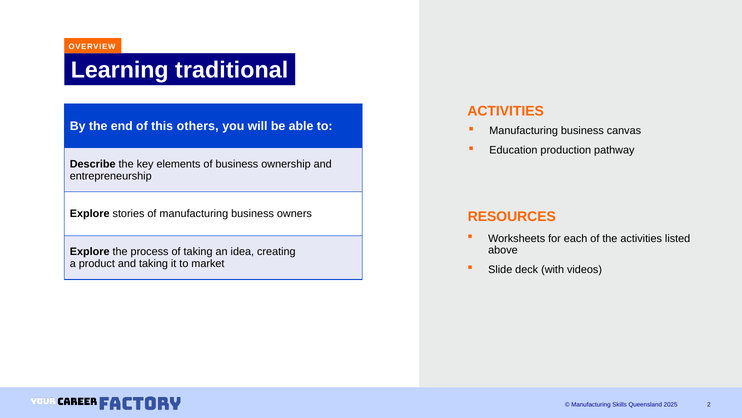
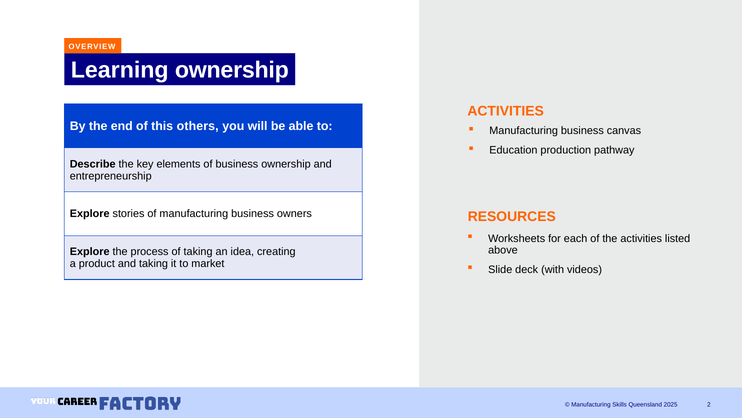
Learning traditional: traditional -> ownership (232, 70)
